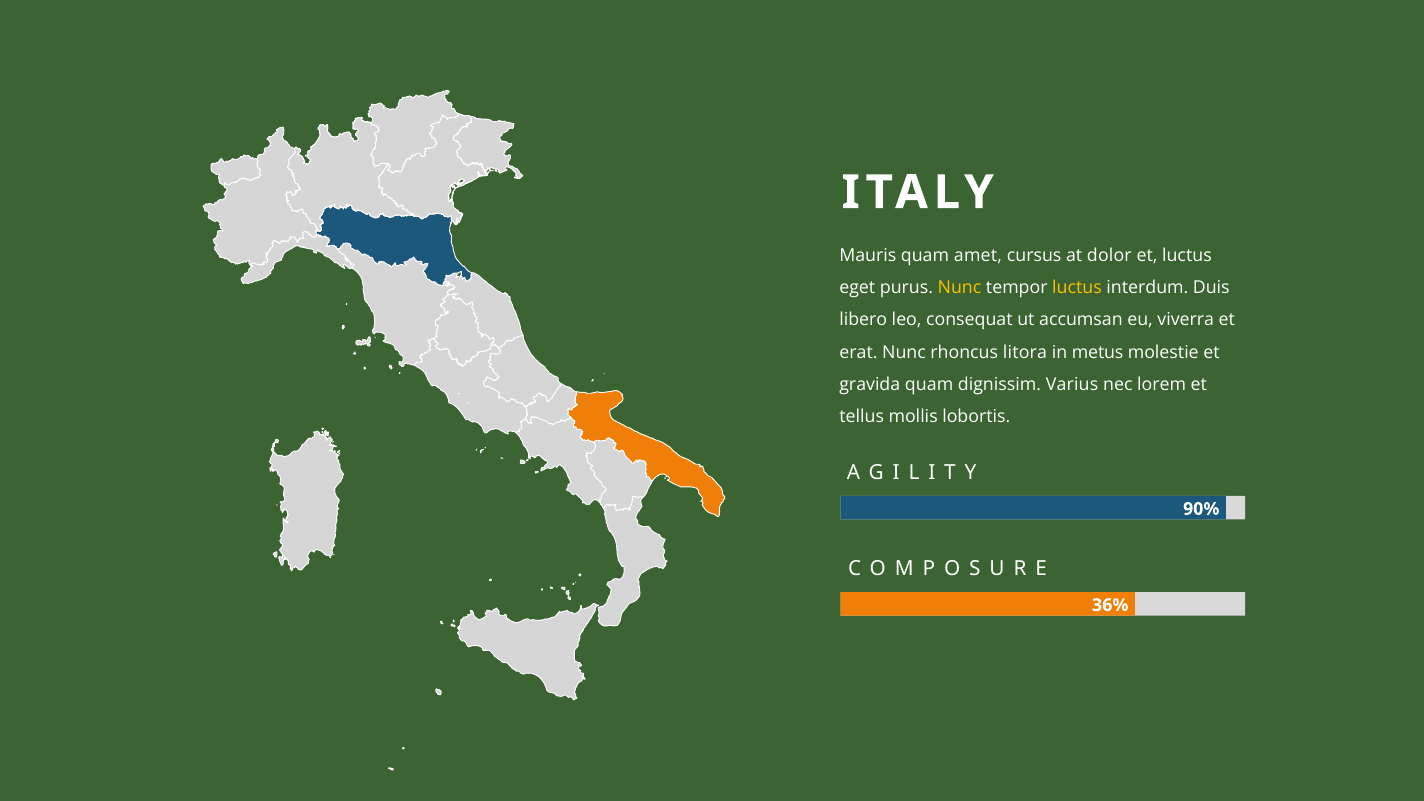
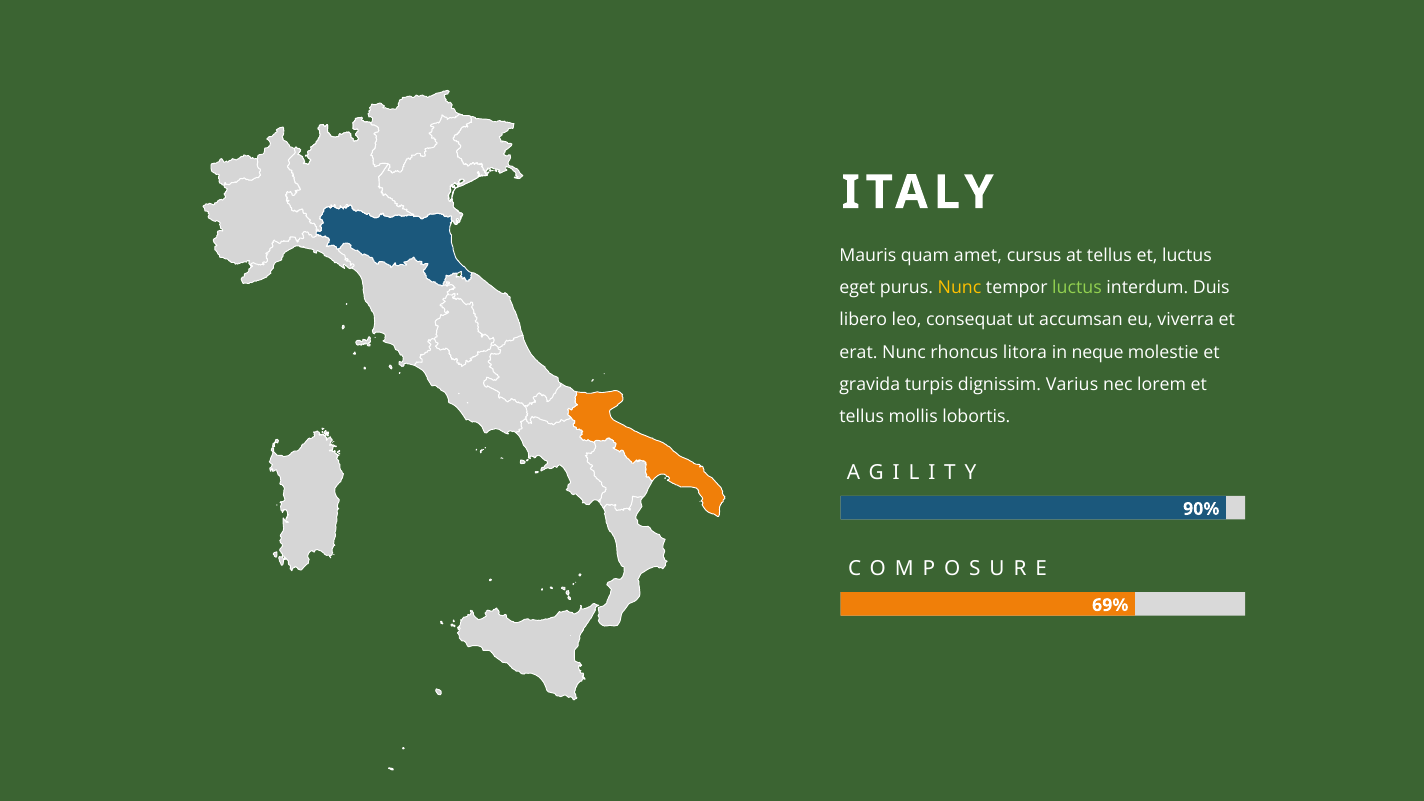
at dolor: dolor -> tellus (1109, 256)
luctus colour: yellow -> light green (1077, 288)
metus: metus -> neque (1098, 352)
gravida quam: quam -> turpis (929, 384)
36%: 36% -> 69% (1110, 605)
